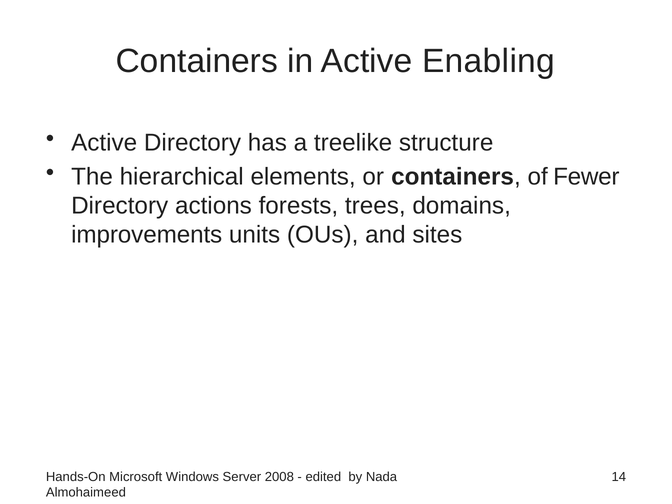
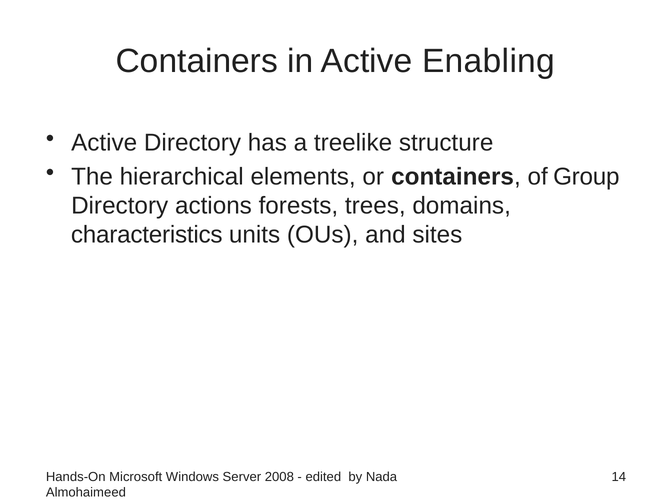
Fewer: Fewer -> Group (586, 177)
improvements: improvements -> characteristics (147, 235)
